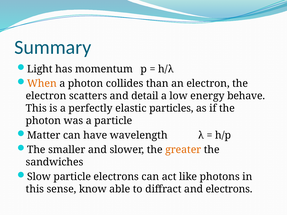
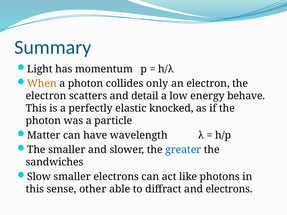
than: than -> only (157, 84)
particles: particles -> knocked (171, 108)
greater colour: orange -> blue (183, 150)
Slow particle: particle -> smaller (72, 177)
know: know -> other (93, 189)
